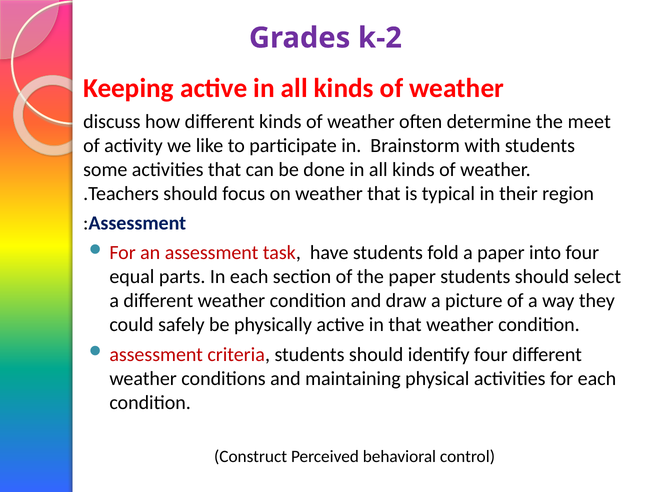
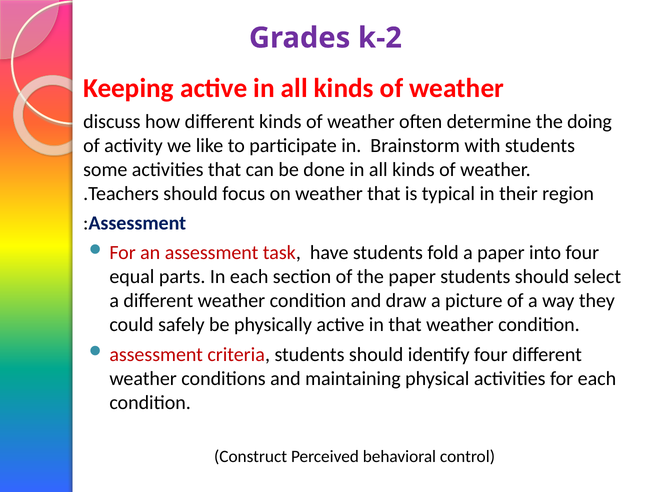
meet: meet -> doing (590, 121)
